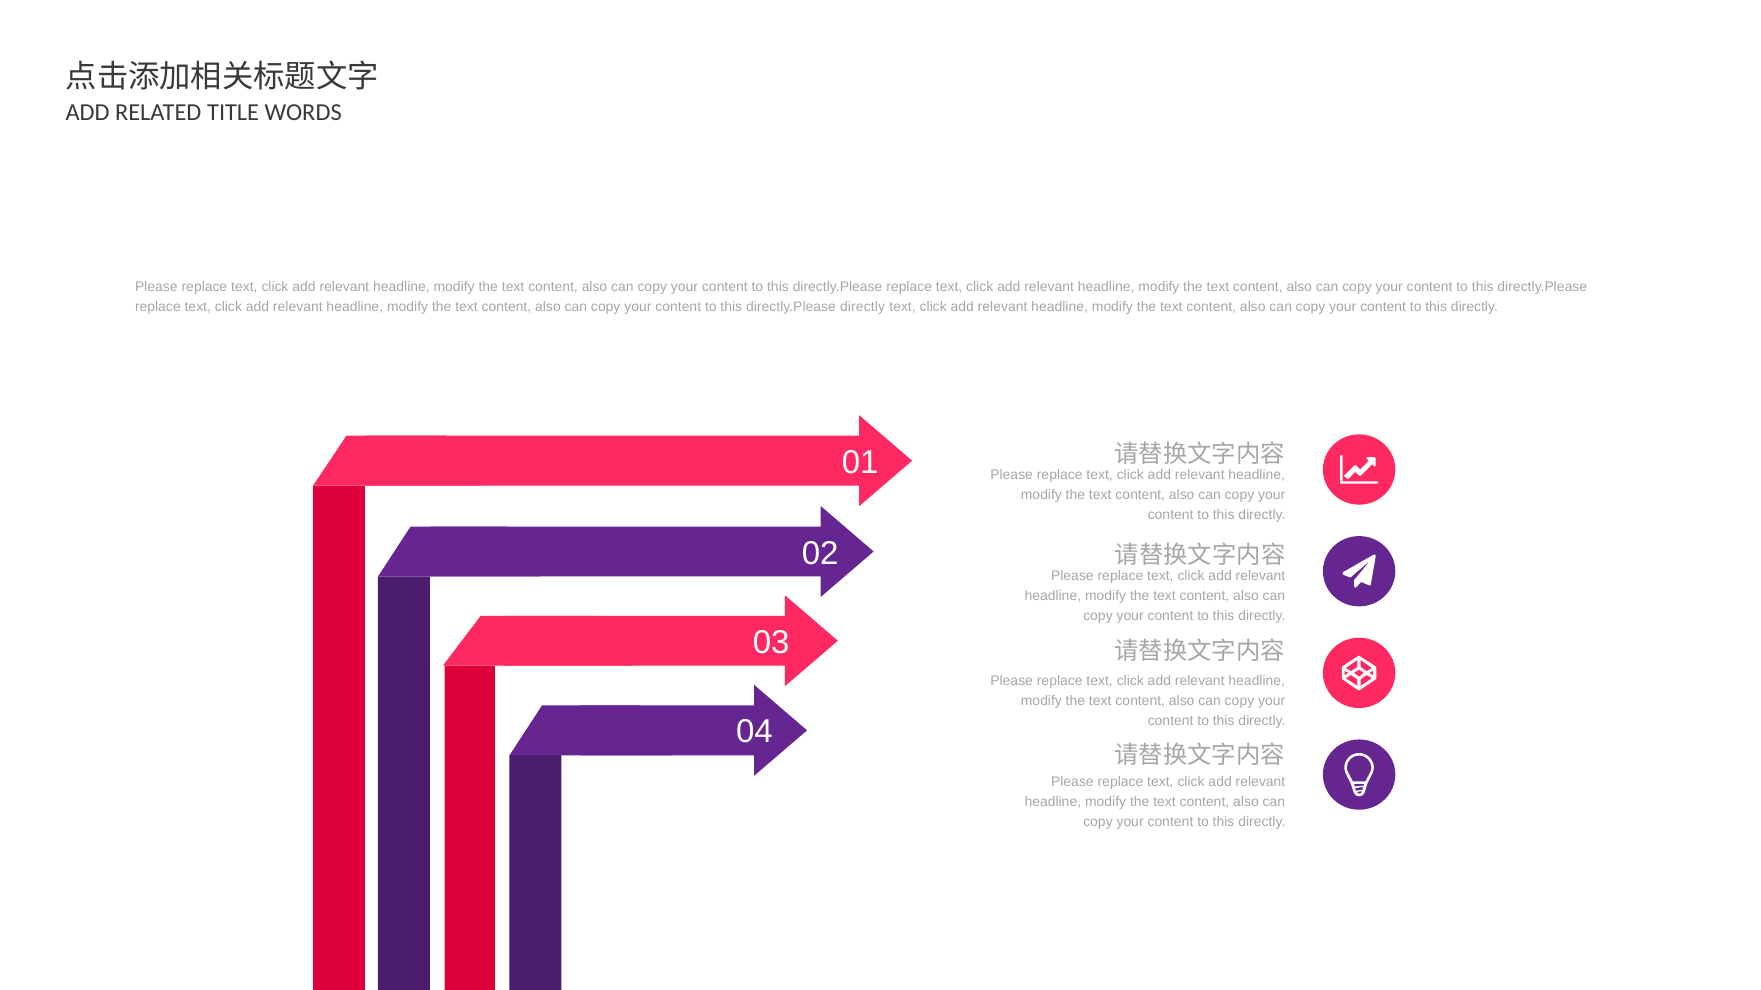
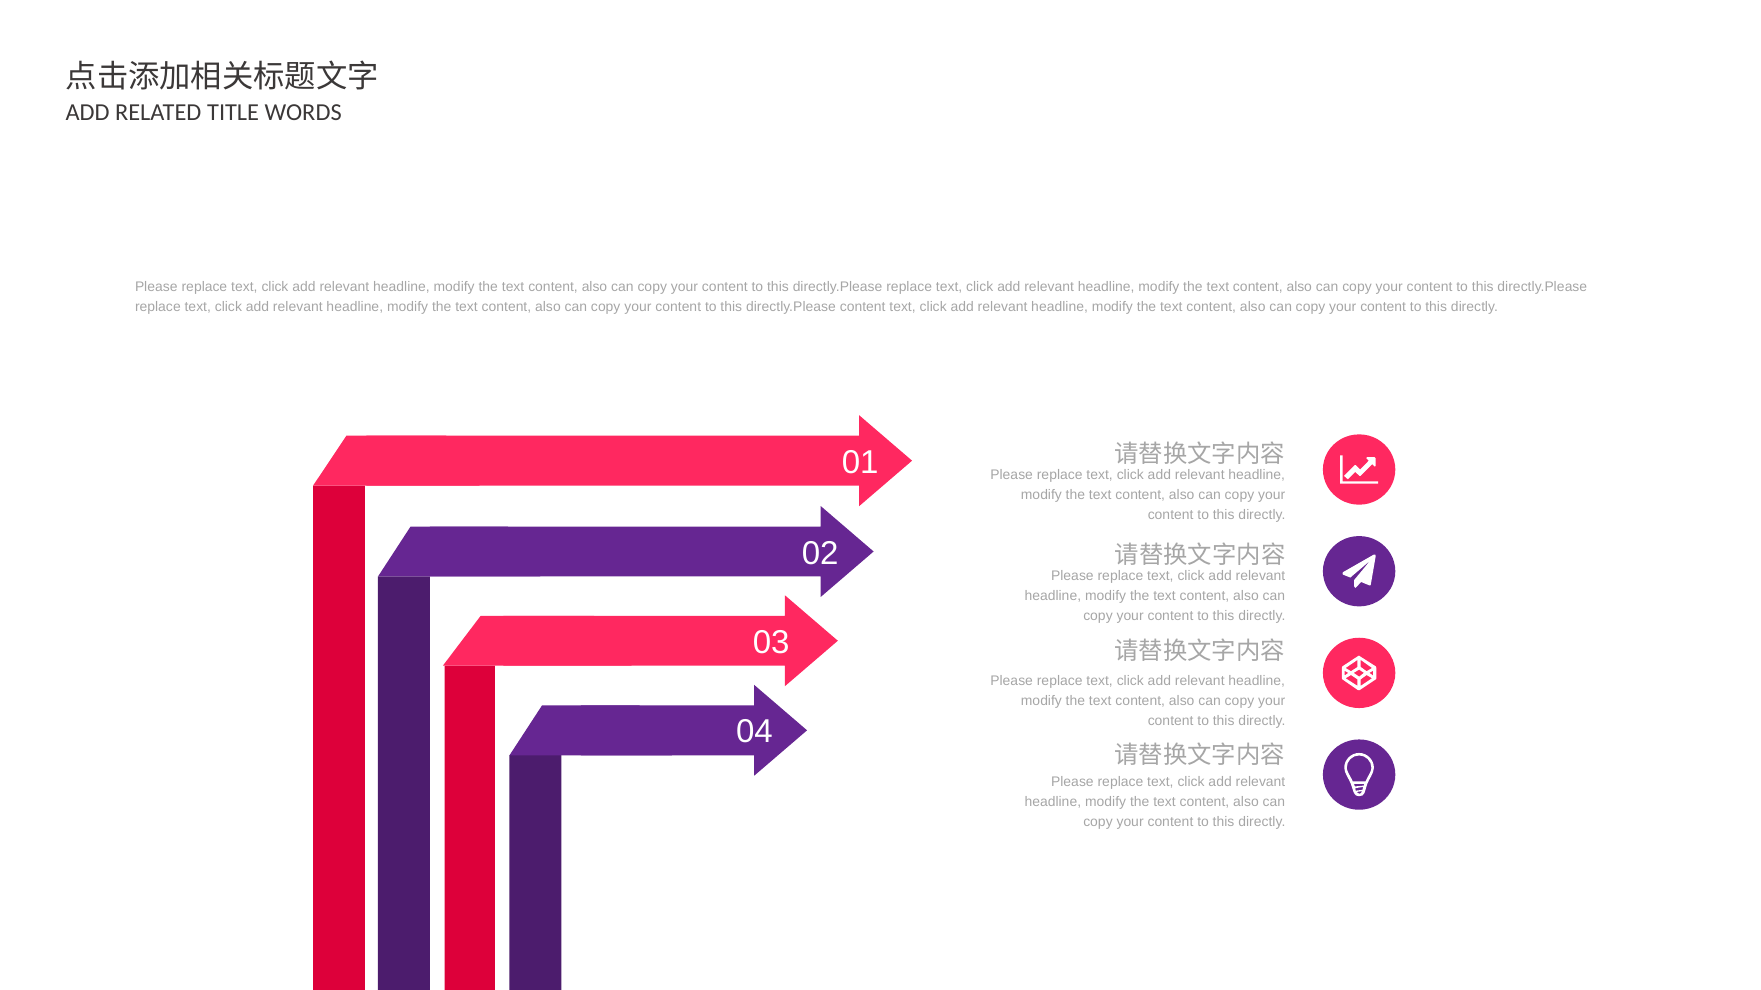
directly.Please directly: directly -> content (863, 307)
